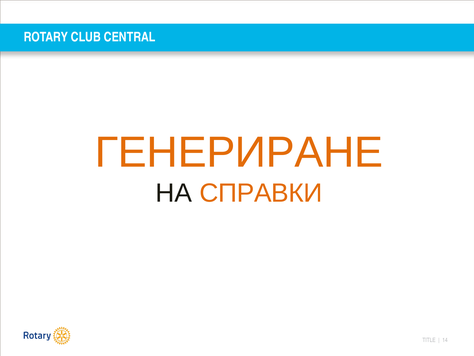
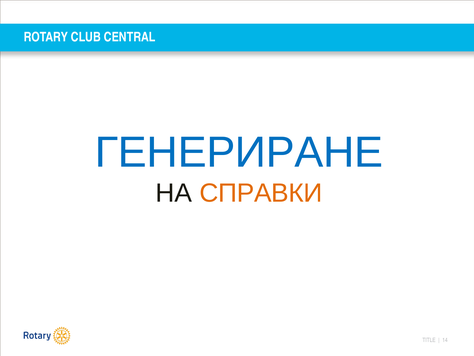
ГЕНЕРИРАНЕ colour: orange -> blue (239, 152)
